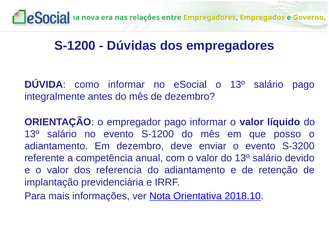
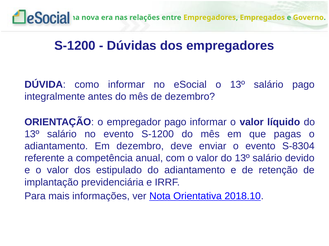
posso: posso -> pagas (287, 135)
S-3200: S-3200 -> S-8304 (298, 147)
referencia: referencia -> estipulado (119, 171)
